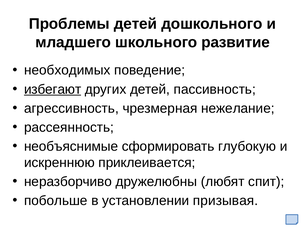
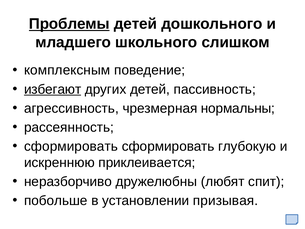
Проблемы underline: none -> present (69, 24)
развитие: развитие -> слишком (236, 42)
необходимых: необходимых -> комплексным (67, 70)
нежелание: нежелание -> нормальны (238, 108)
необъяснимые: необъяснимые -> сформировать (71, 146)
